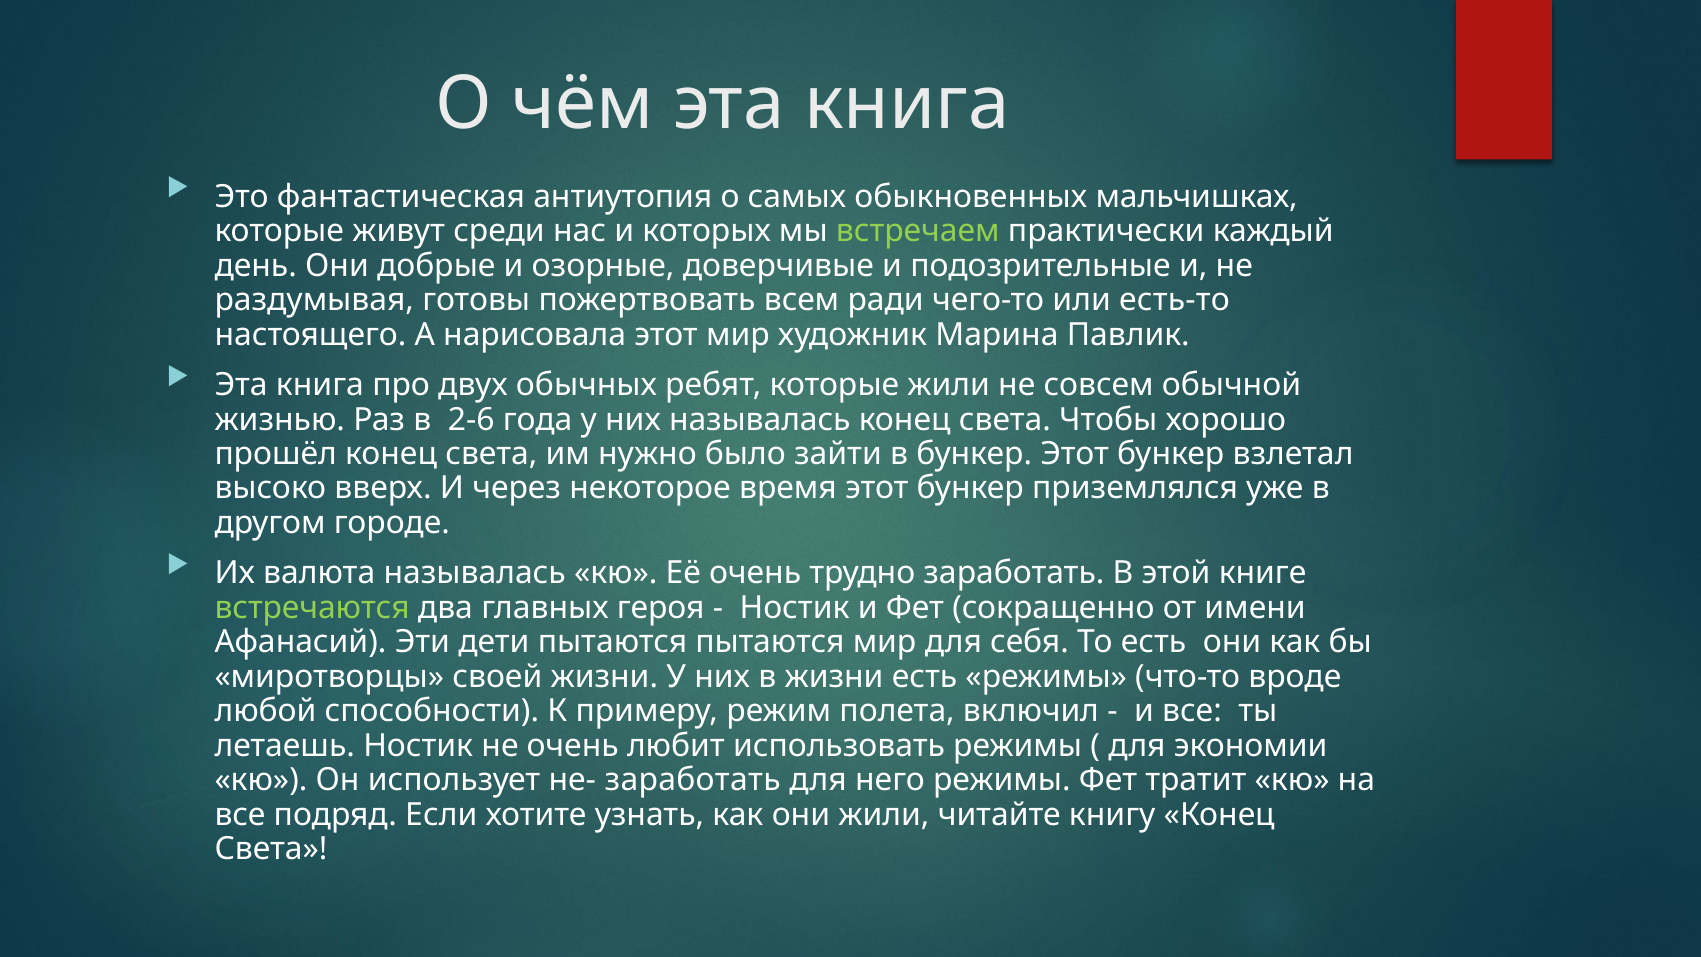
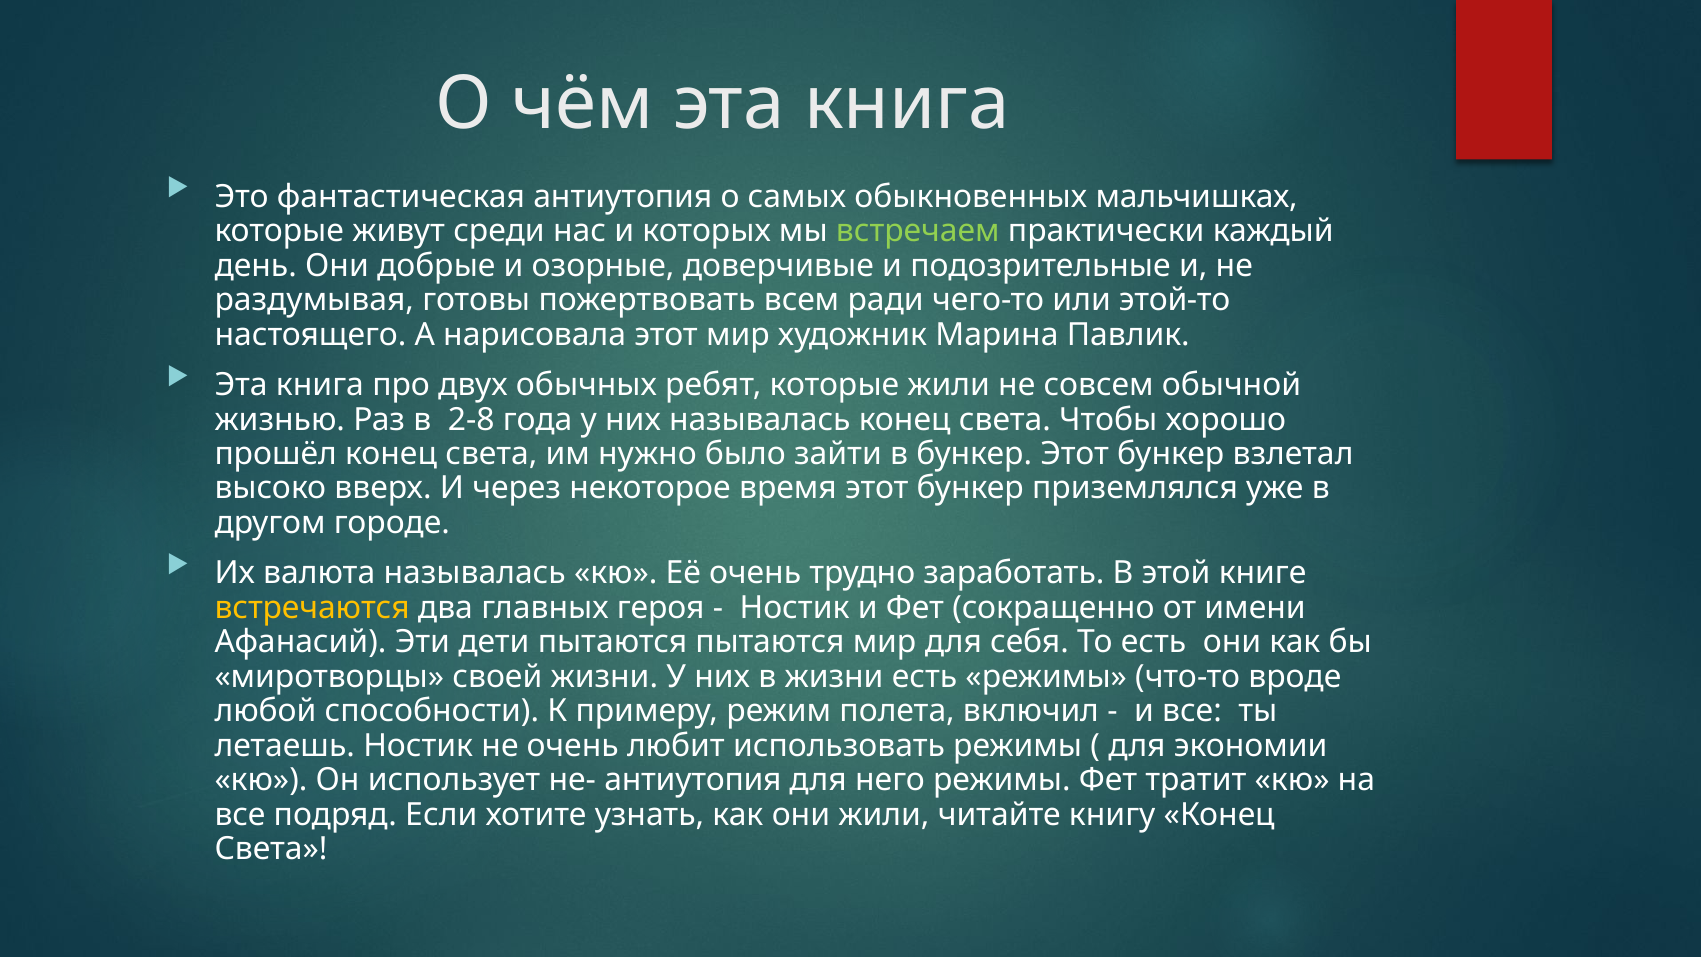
есть-то: есть-то -> этой-то (1175, 300)
2-6: 2-6 -> 2-8 (471, 419)
встречаются colour: light green -> yellow (312, 608)
не- заработать: заработать -> антиутопия (693, 780)
